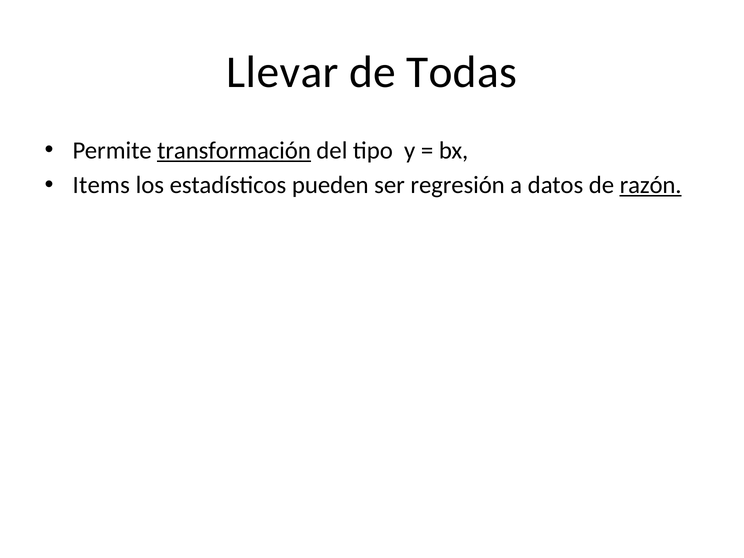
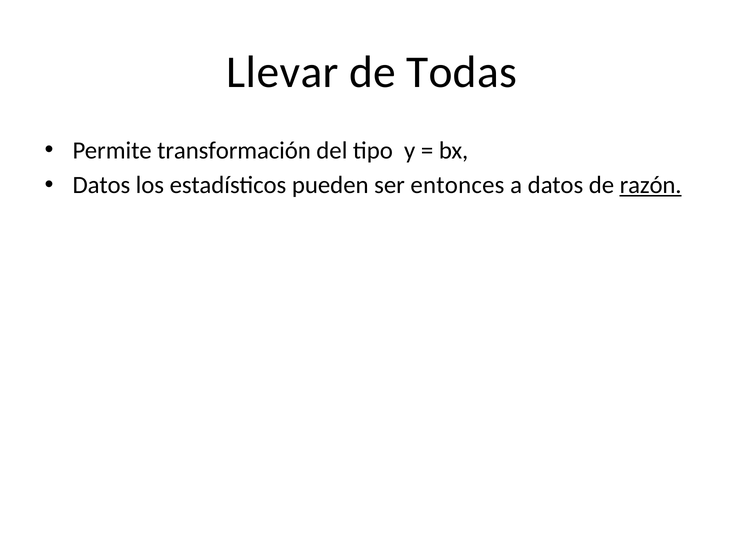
transformación underline: present -> none (234, 151)
Items: Items -> Datos (101, 185)
regresión: regresión -> entonces (457, 185)
